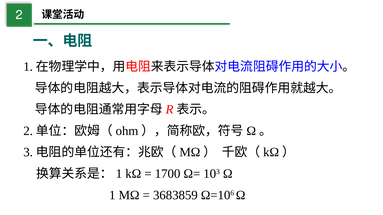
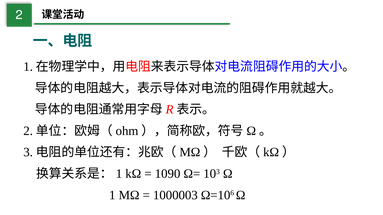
1700: 1700 -> 1090 (168, 174)
3683859: 3683859 -> 1000003 (175, 195)
